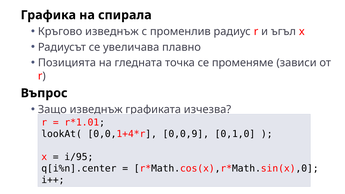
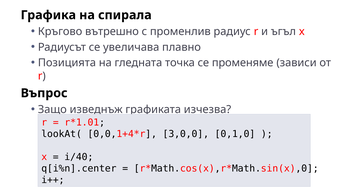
Кръгово изведнъж: изведнъж -> вътрешно (112, 32)
0,0,9: 0,0,9 -> 3,0,0 (186, 134)
i/95: i/95 -> i/40 (79, 157)
